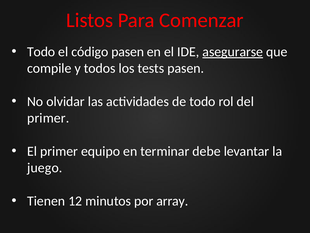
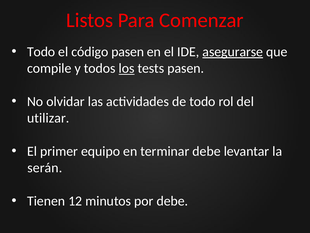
los underline: none -> present (127, 68)
primer: primer -> utilizar (48, 118)
juego: juego -> serán (45, 167)
por array: array -> debe (172, 201)
